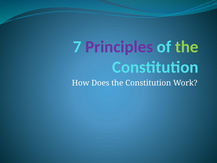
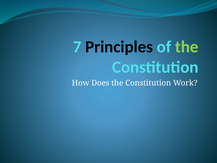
Principles colour: purple -> black (119, 47)
